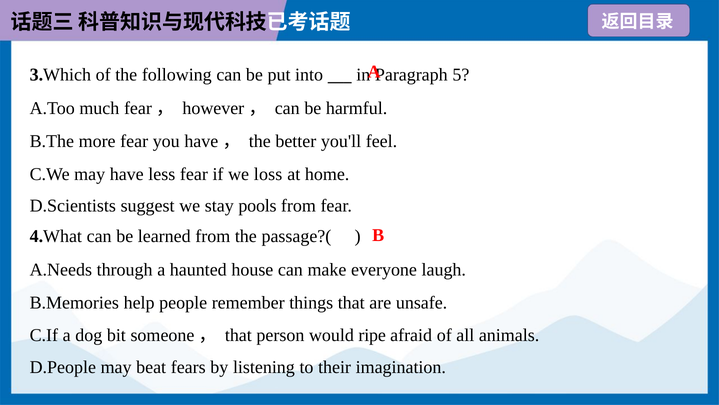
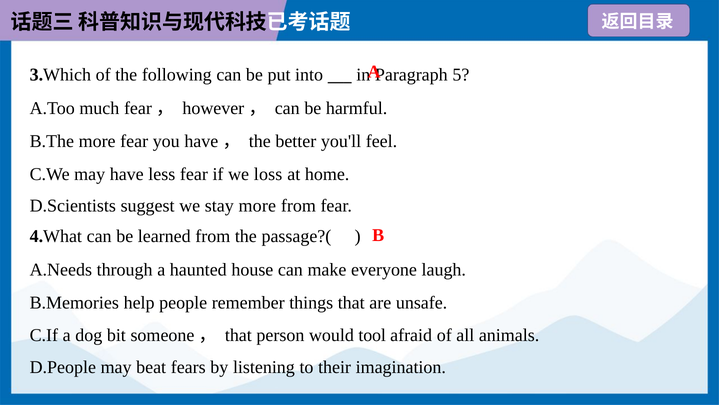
stay pools: pools -> more (257, 205)
ripe: ripe -> tool (372, 335)
